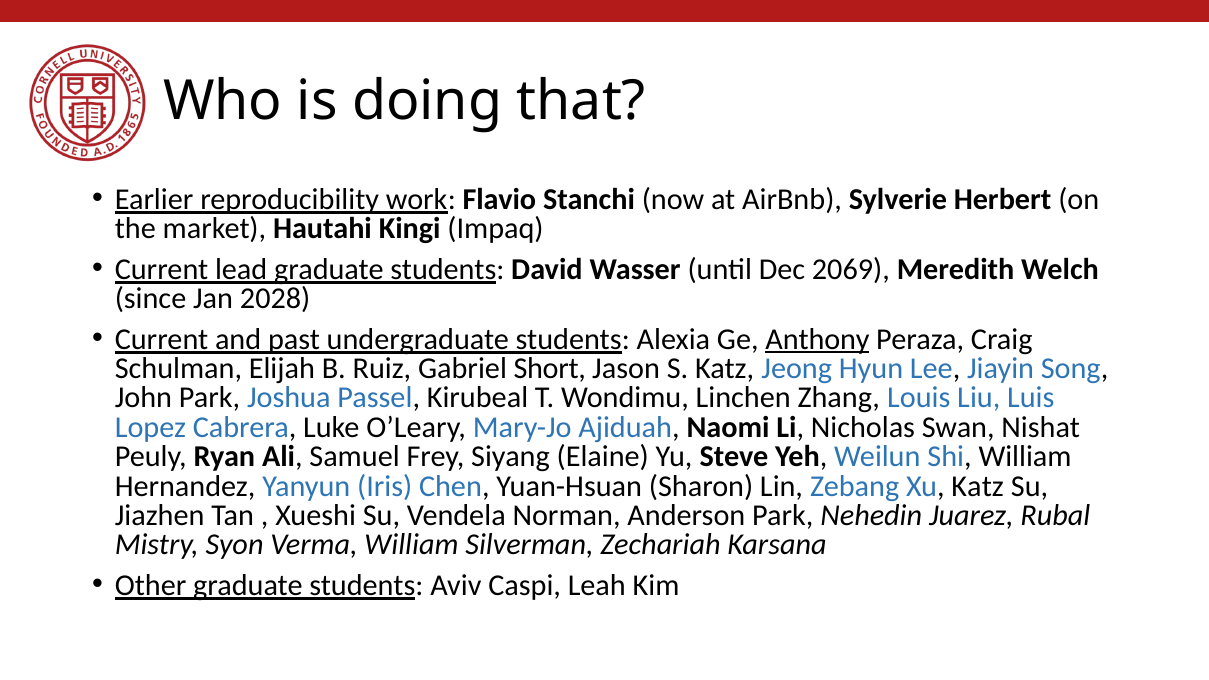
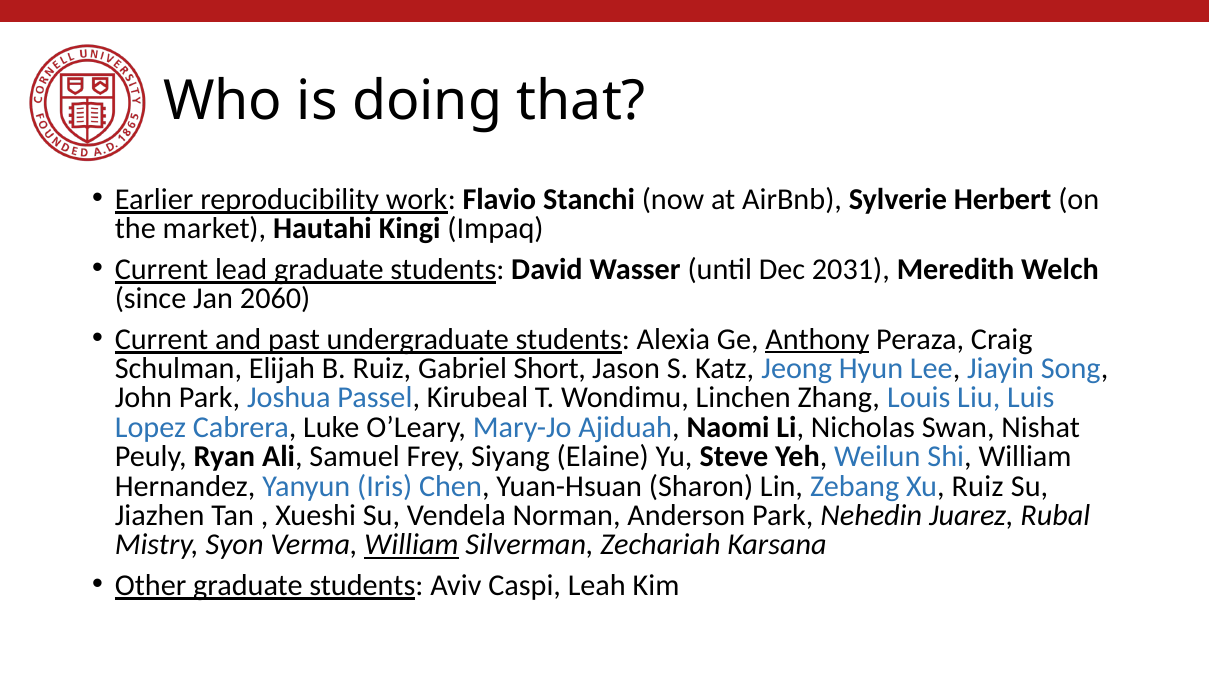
2069: 2069 -> 2031 (851, 269)
2028: 2028 -> 2060 (275, 299)
Xu Katz: Katz -> Ruiz (978, 486)
William underline: none -> present (411, 545)
